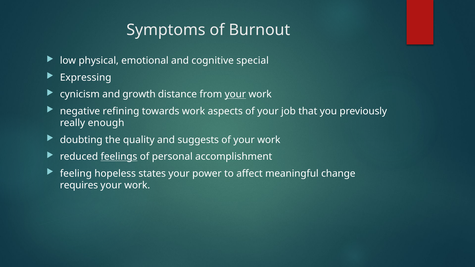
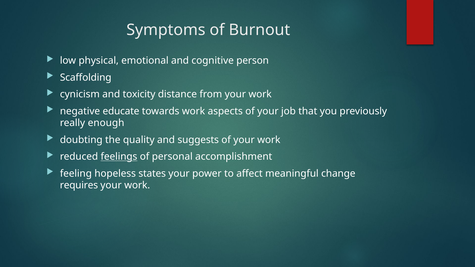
special: special -> person (253, 61)
Expressing: Expressing -> Scaffolding (86, 77)
growth: growth -> toxicity (139, 94)
your underline: present -> none (235, 94)
refining: refining -> educate (121, 111)
